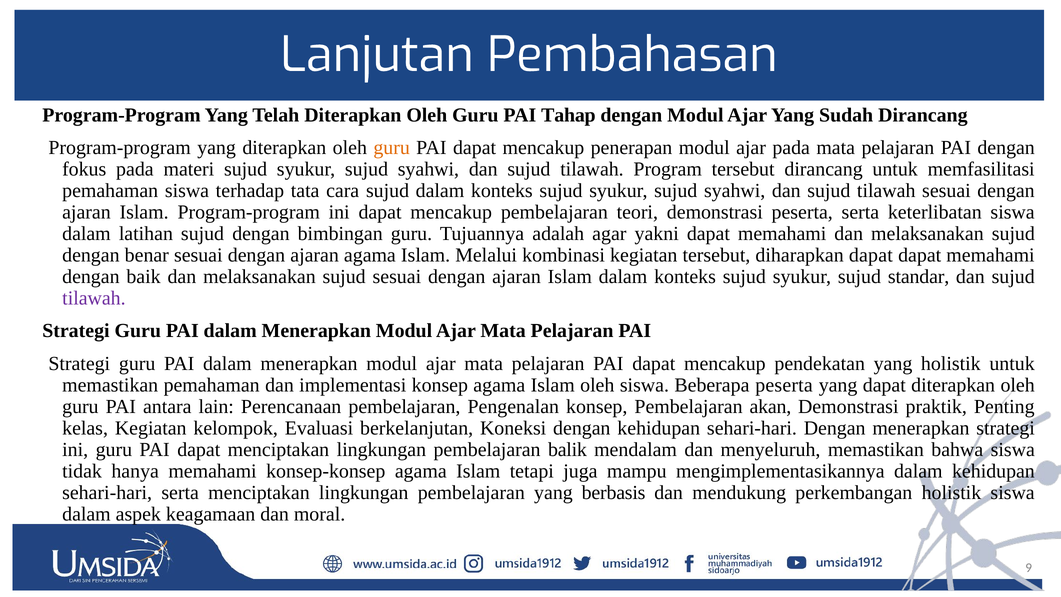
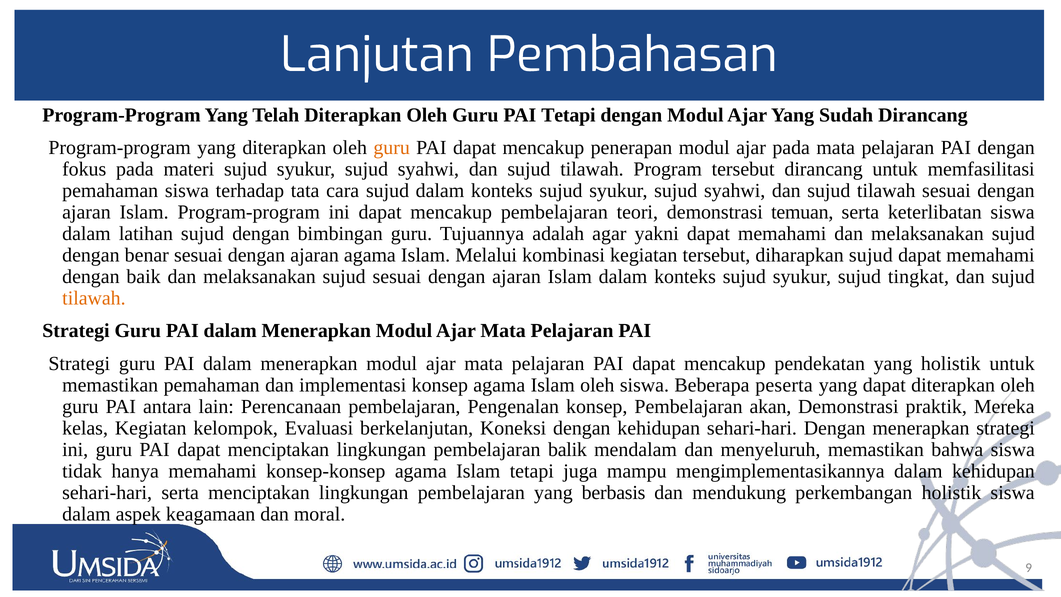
PAI Tahap: Tahap -> Tetapi (568, 115)
demonstrasi peserta: peserta -> temuan (802, 212)
diharapkan dapat: dapat -> sujud (871, 255)
standar: standar -> tingkat (918, 277)
tilawah colour: purple -> orange (94, 298)
Penting: Penting -> Mereka (1004, 406)
